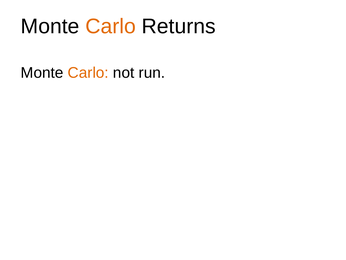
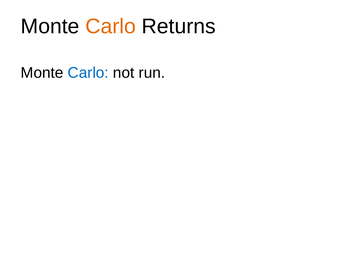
Carlo colour: orange -> blue (88, 73)
